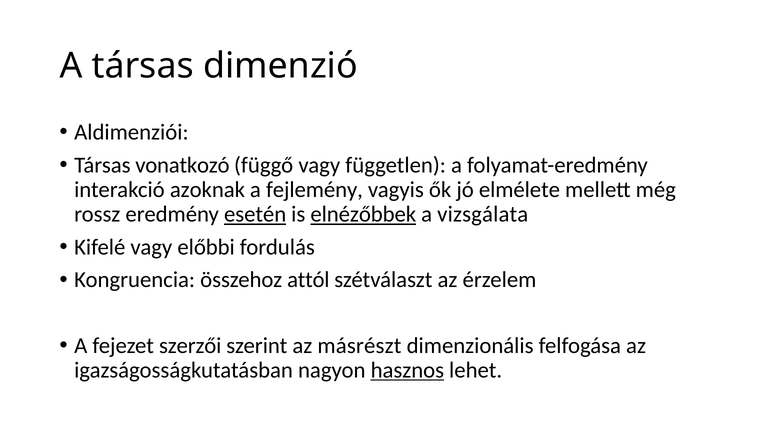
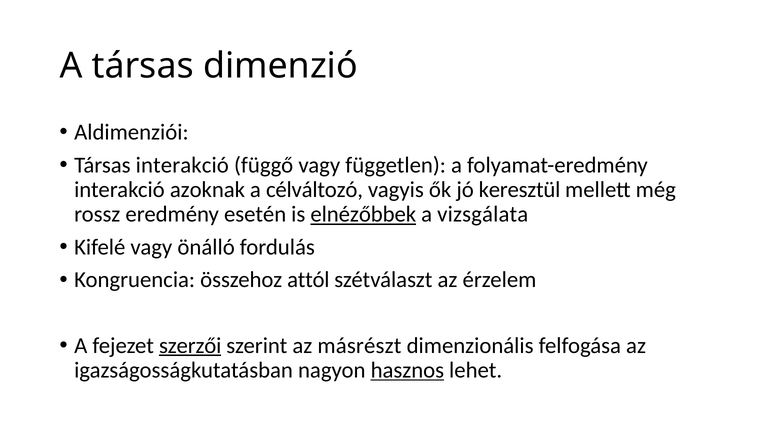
Társas vonatkozó: vonatkozó -> interakció (182, 165)
fejlemény: fejlemény -> célváltozó (314, 189)
elmélete: elmélete -> keresztül (520, 189)
esetén underline: present -> none (255, 214)
előbbi: előbbi -> önálló (206, 247)
szerzői underline: none -> present (190, 345)
